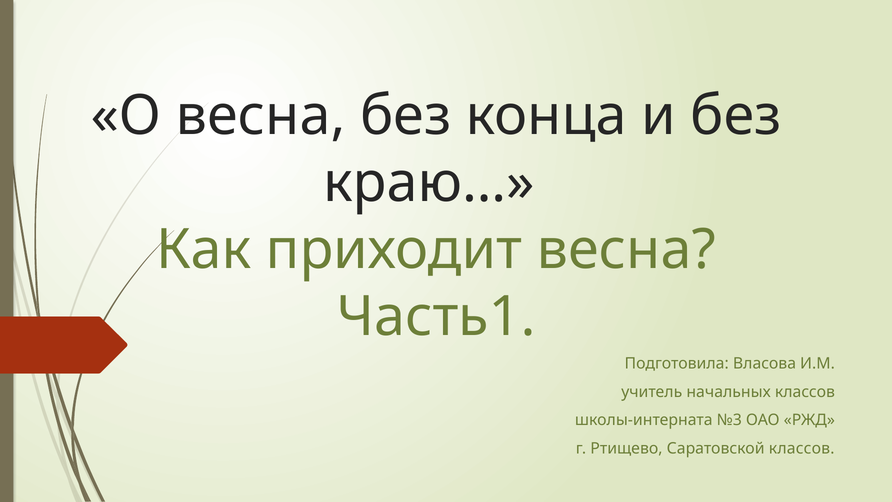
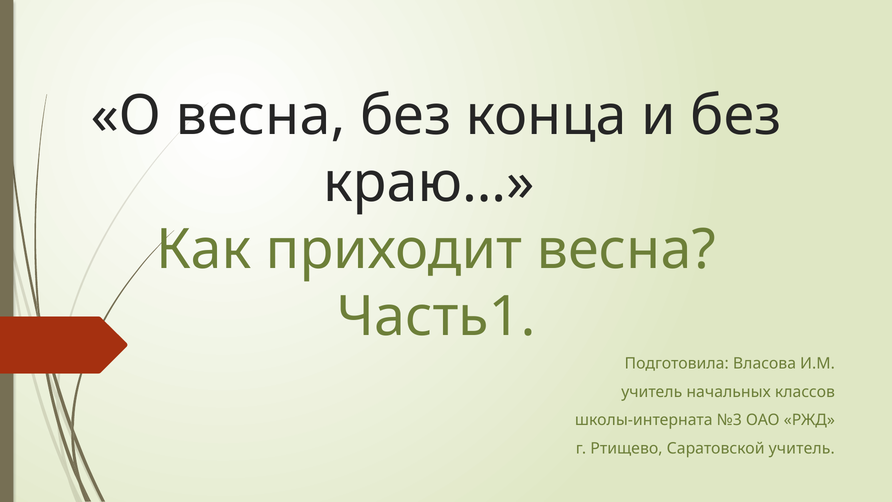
Саратовской классов: классов -> учитель (802, 448)
